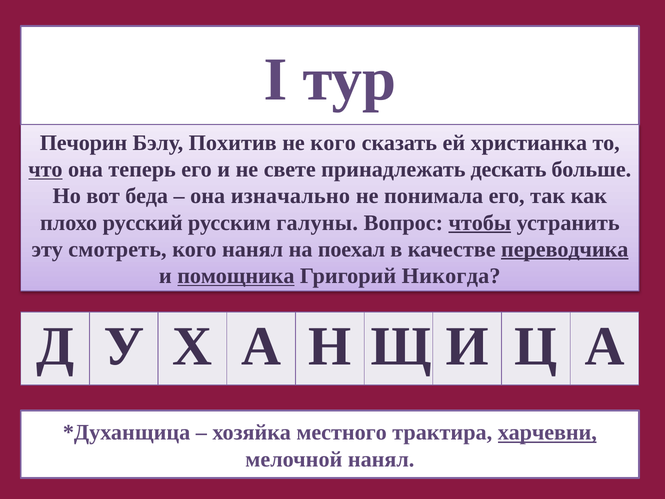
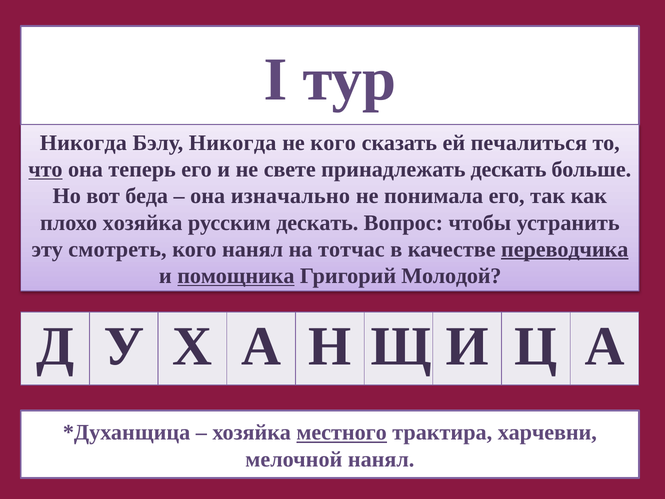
Печорин: Печорин -> Никогда (83, 143)
Бэлу Похитив: Похитив -> Никогда (233, 143)
христианка: христианка -> печалиться (529, 143)
плохо русский: русский -> хозяйка (143, 223)
русским галуны: галуны -> дескать (317, 223)
чтобы underline: present -> none (480, 223)
поехал: поехал -> тотчас (351, 249)
Никогда: Никогда -> Молодой (451, 276)
местного underline: none -> present (342, 432)
харчевни underline: present -> none (547, 432)
